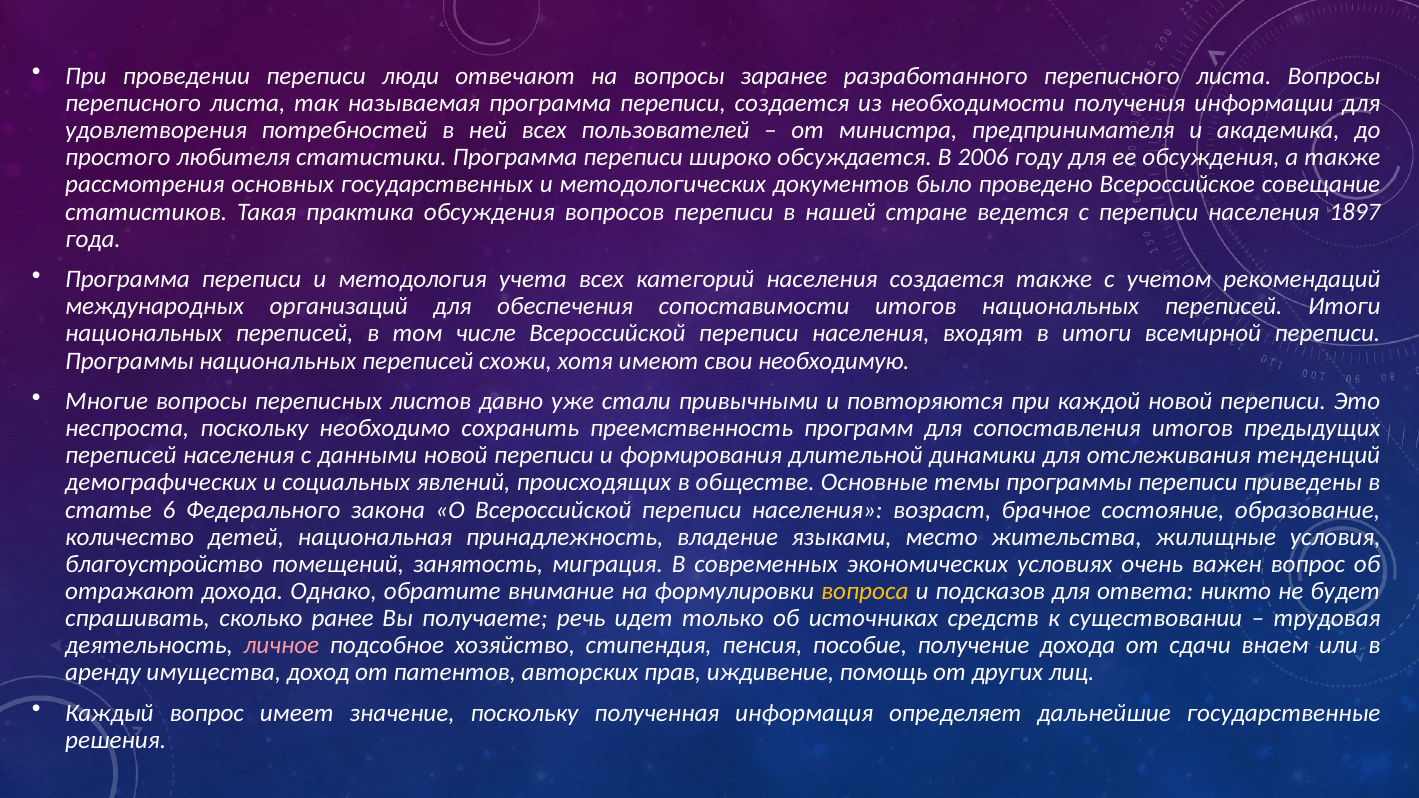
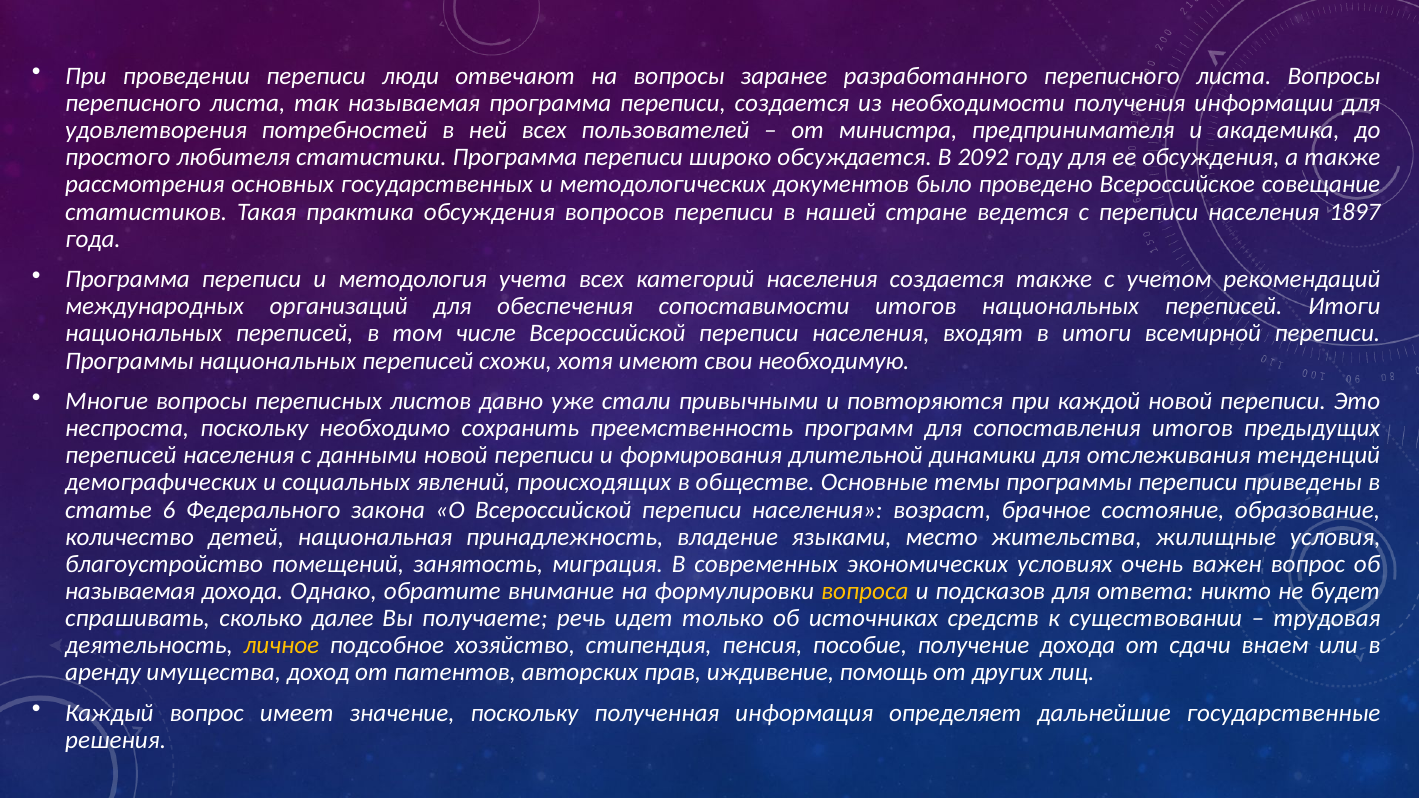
2006: 2006 -> 2092 (983, 157)
отражают: отражают -> называемая (130, 591)
ранее: ранее -> далее (343, 618)
личное colour: pink -> yellow (281, 646)
